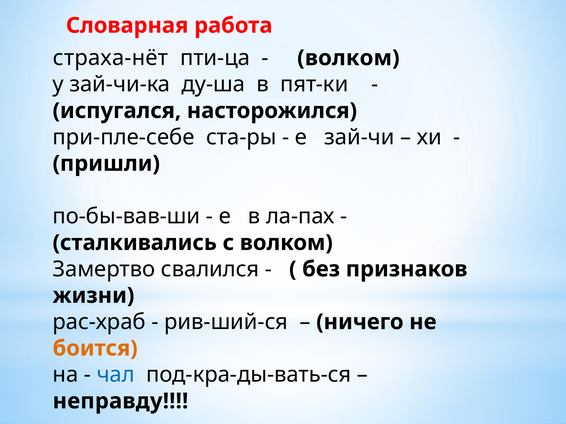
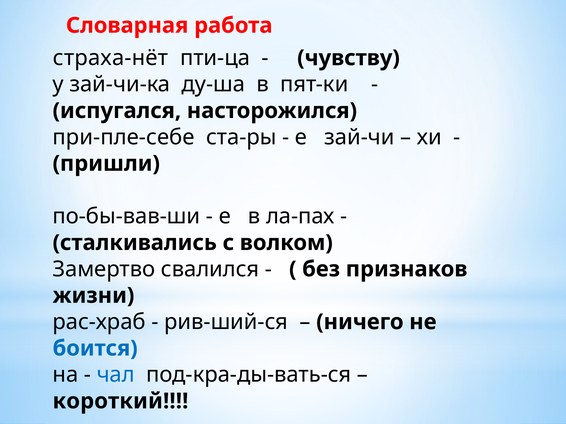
волком: волком -> чувству (348, 58)
боится colour: orange -> blue (95, 349)
неправду: неправду -> короткий (120, 402)
